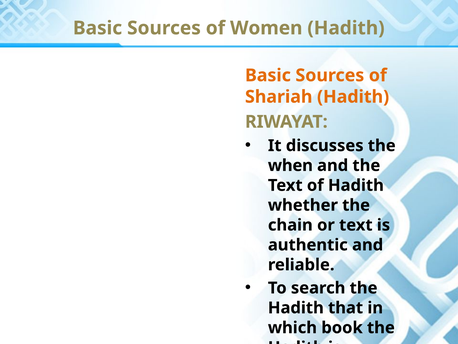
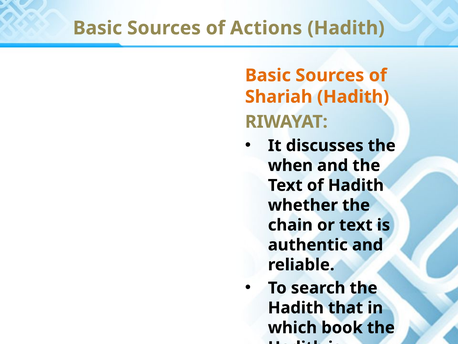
Women: Women -> Actions (266, 28)
